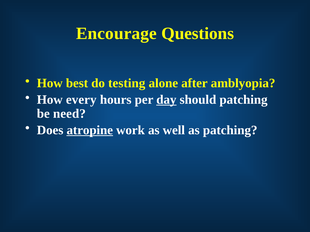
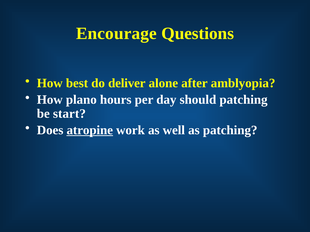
testing: testing -> deliver (127, 83)
every: every -> plano (81, 100)
day underline: present -> none (166, 100)
need: need -> start (69, 114)
